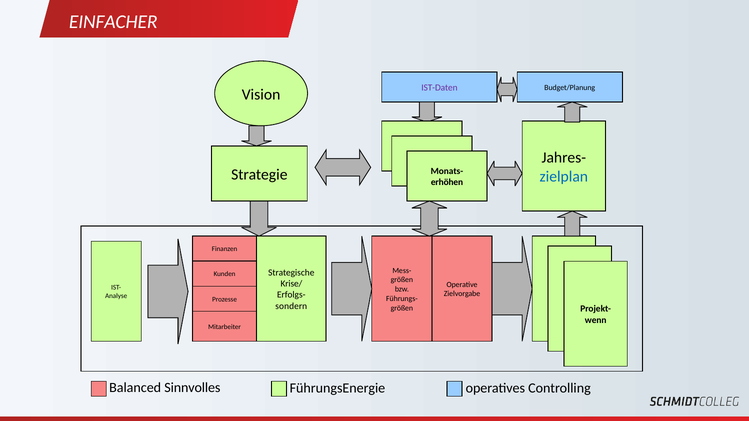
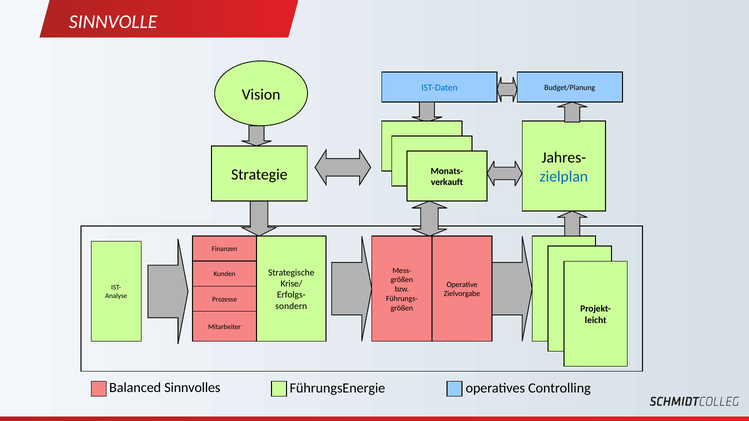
EINFACHER: EINFACHER -> SINNVOLLE (113, 22)
IST-Daten colour: purple -> blue (439, 88)
erhöhen: erhöhen -> verkauft (447, 182)
wenn: wenn -> leicht (596, 320)
